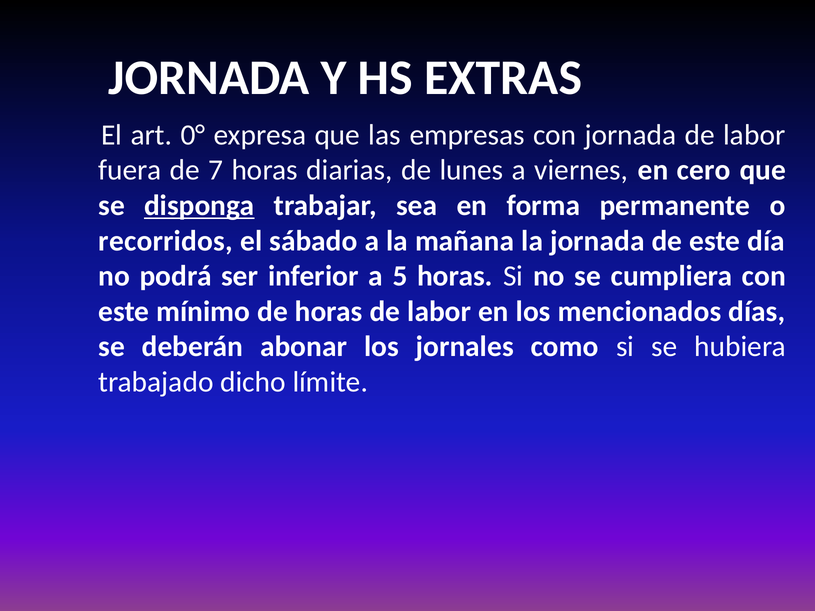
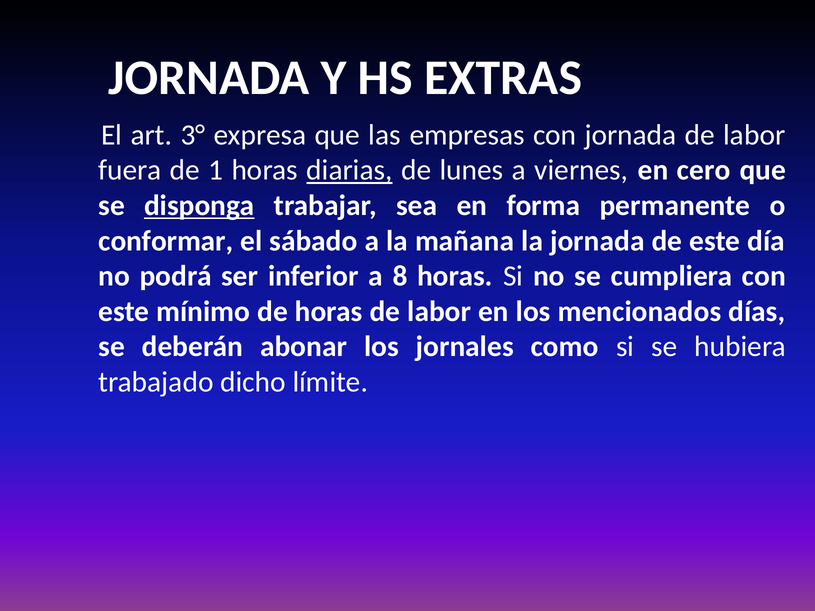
0°: 0° -> 3° (193, 135)
7: 7 -> 1 (216, 170)
diarias underline: none -> present (349, 170)
recorridos: recorridos -> conformar (166, 241)
5: 5 -> 8 (400, 276)
